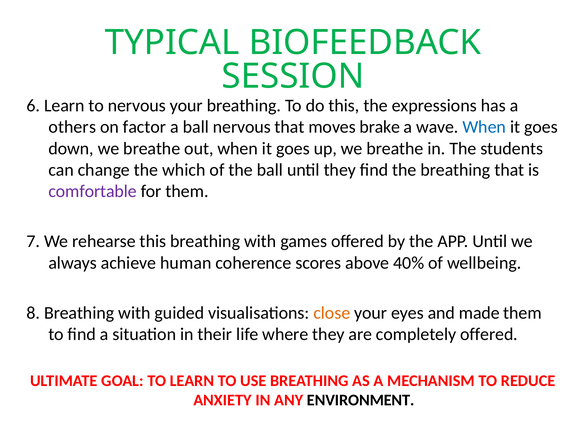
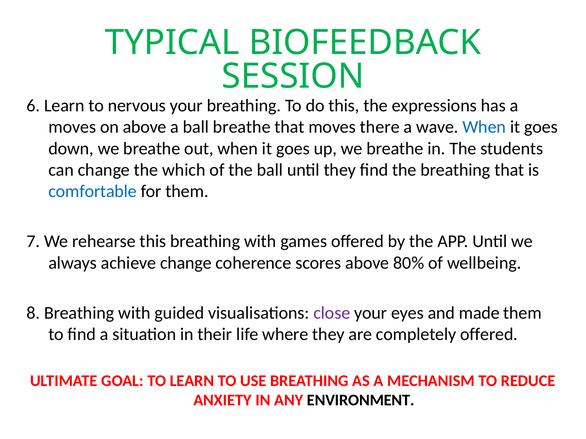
others: others -> moves (72, 127)
on factor: factor -> above (145, 127)
ball nervous: nervous -> breathe (242, 127)
brake: brake -> there (380, 127)
comfortable colour: purple -> blue (93, 192)
achieve human: human -> change (186, 263)
40%: 40% -> 80% (409, 263)
close colour: orange -> purple (332, 313)
